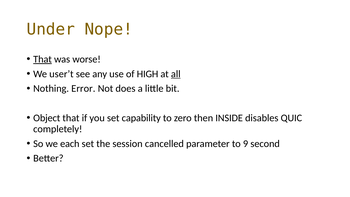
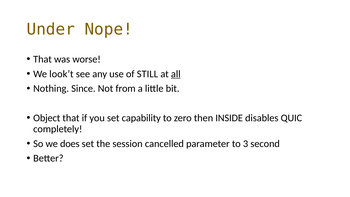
That underline: present -> none (43, 59)
user’t: user’t -> look’t (61, 74)
HIGH: HIGH -> STILL (147, 74)
Error: Error -> Since (83, 89)
does: does -> from (126, 89)
each: each -> does (70, 144)
9: 9 -> 3 (246, 144)
